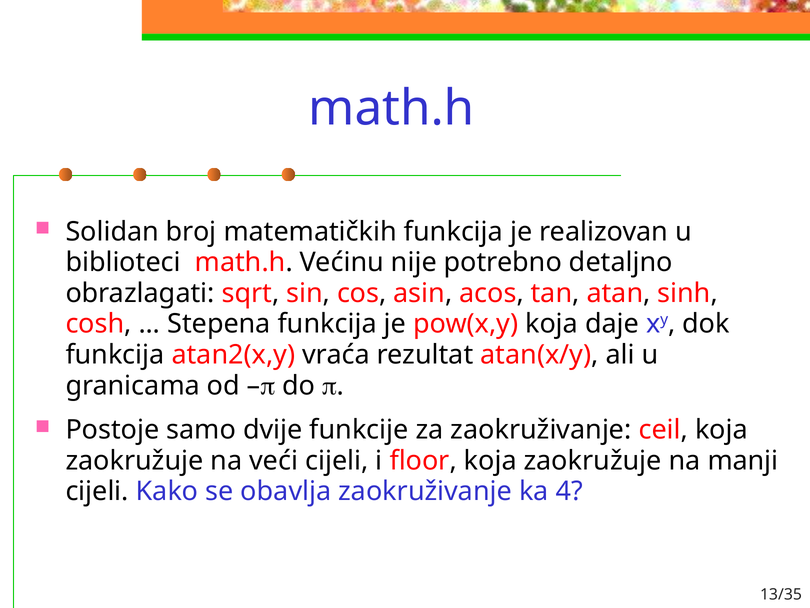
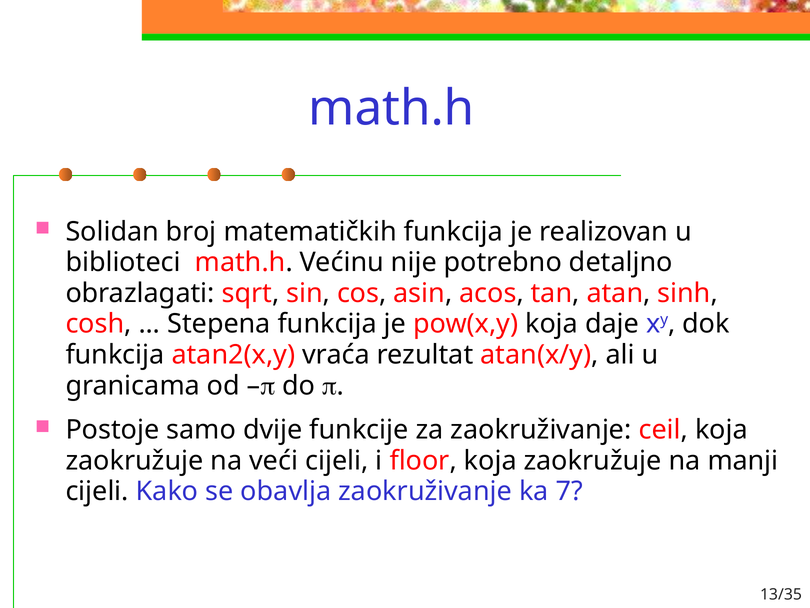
4: 4 -> 7 (569, 491)
